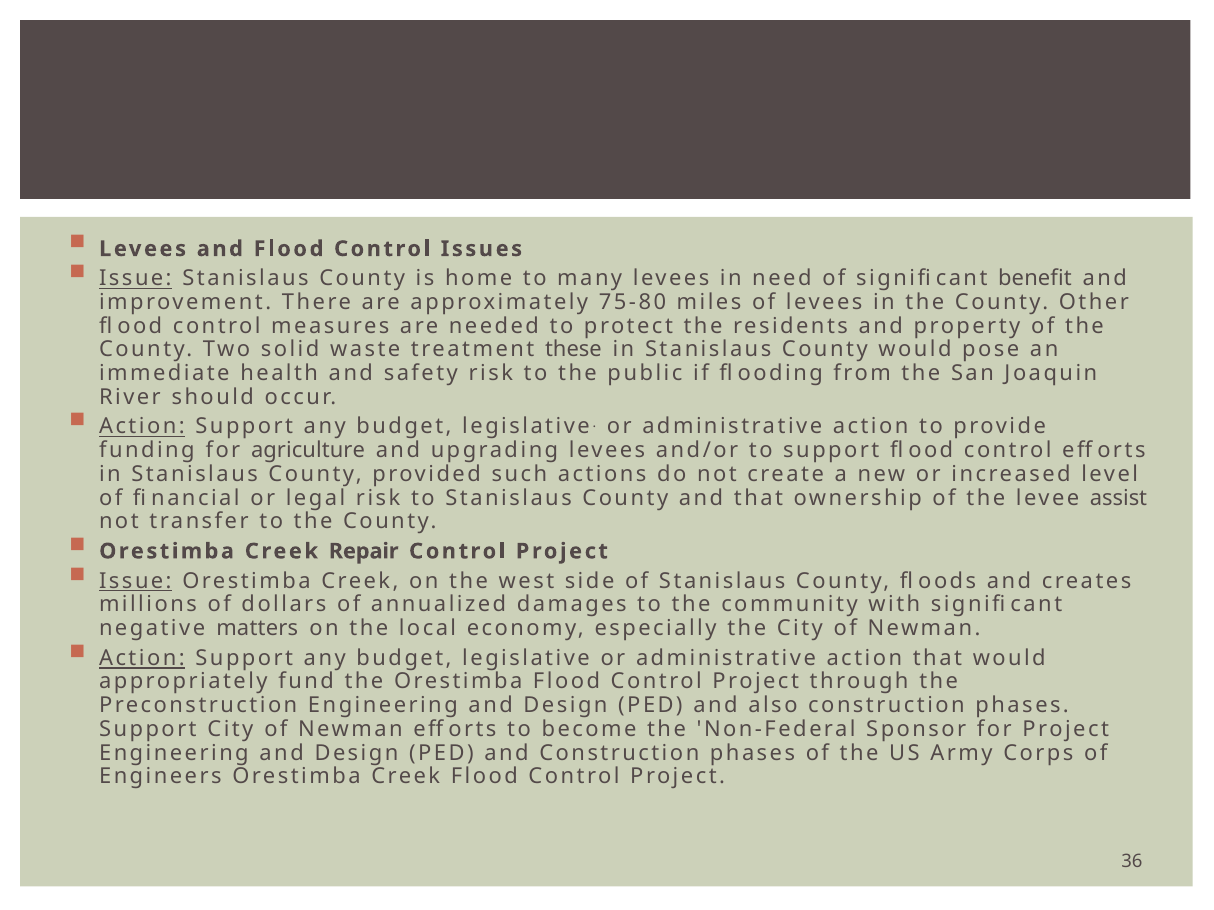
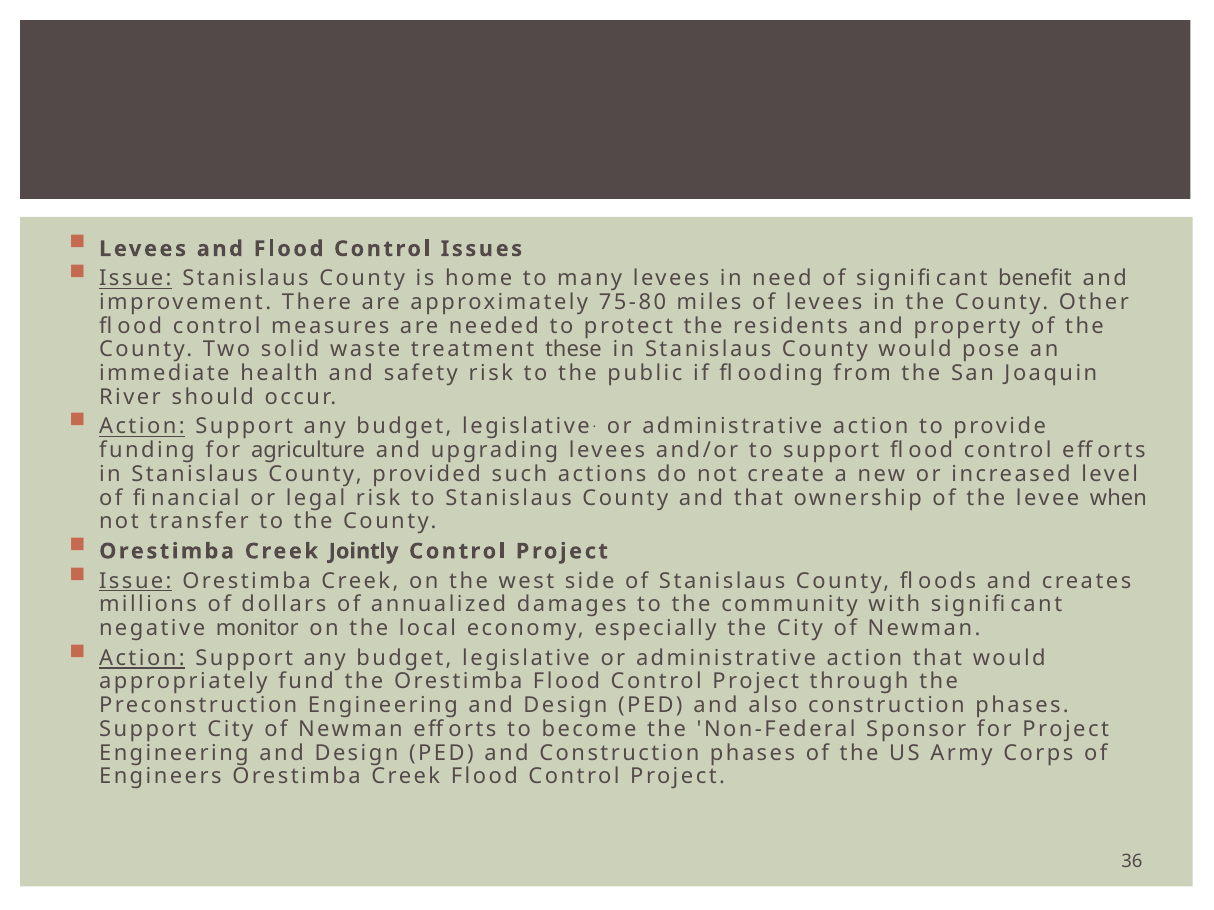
assist: assist -> when (1118, 498)
Repair: Repair -> Jointly (364, 552)
matters: matters -> monitor (257, 629)
